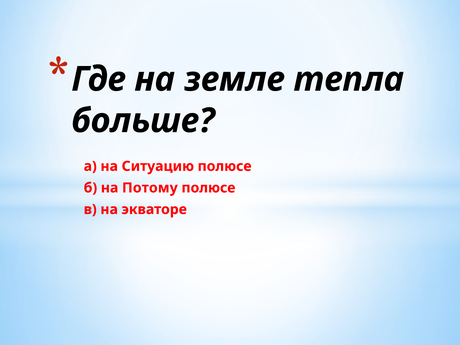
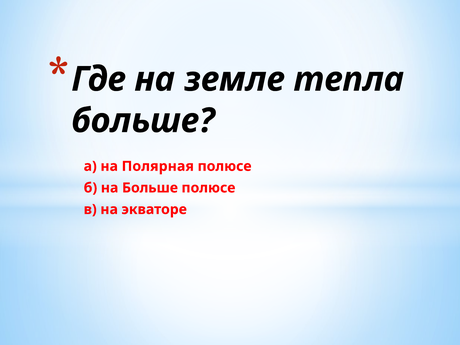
Ситуацию: Ситуацию -> Полярная (158, 166)
на Потому: Потому -> Больше (150, 188)
